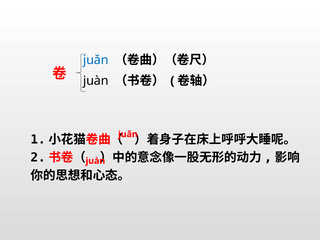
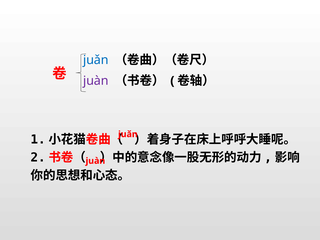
juàn colour: black -> purple (96, 81)
